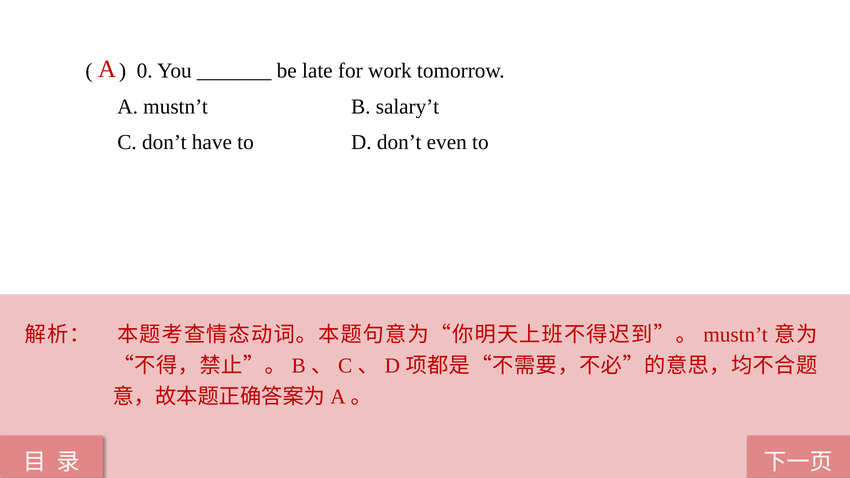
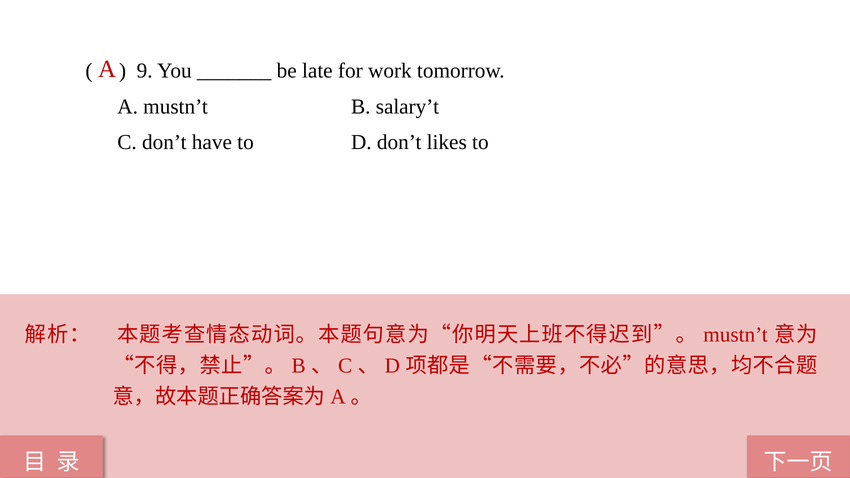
0: 0 -> 9 (145, 71)
even: even -> likes (447, 142)
